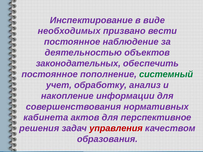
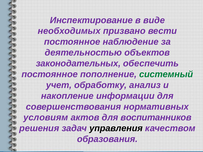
кабинета: кабинета -> условиям (46, 118)
перспективное: перспективное -> воспитанников (156, 118)
управления colour: red -> black (116, 129)
